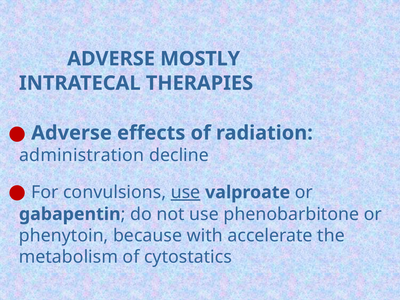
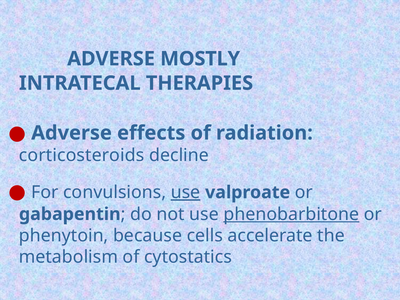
administration: administration -> corticosteroids (82, 155)
phenobarbitone underline: none -> present (291, 214)
with: with -> cells (205, 235)
